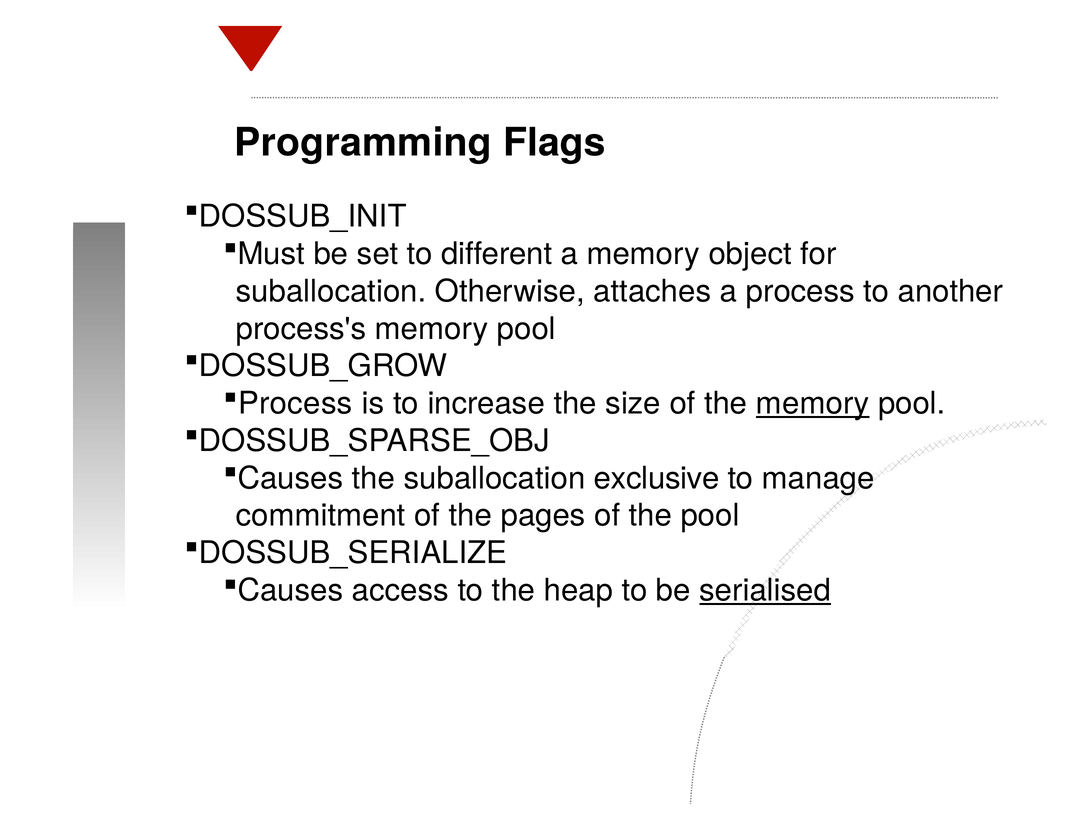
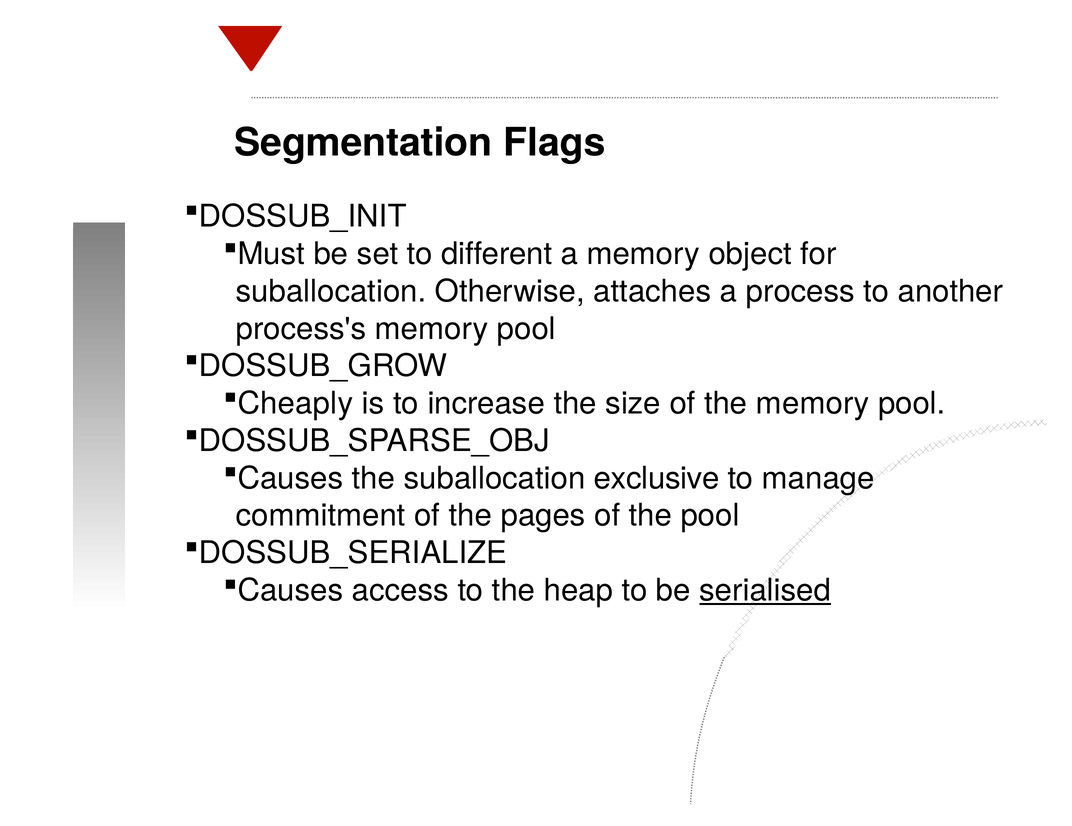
Programming: Programming -> Segmentation (363, 143)
Process: Process -> Cheaply (295, 404)
memory underline: present -> none (813, 404)
